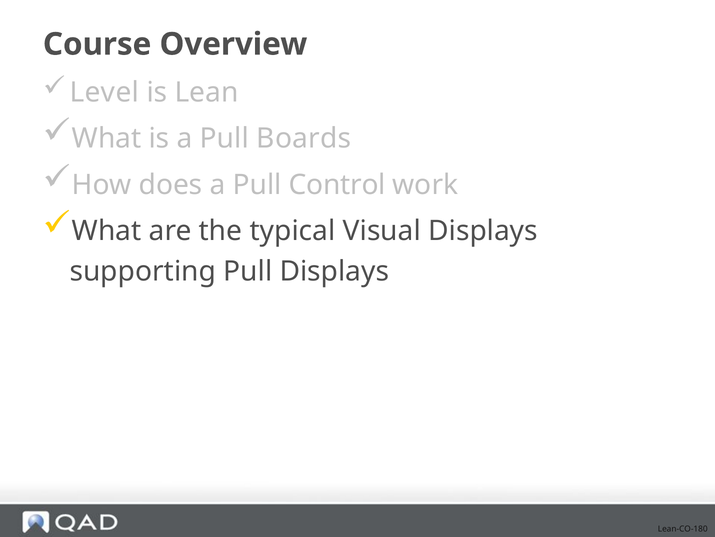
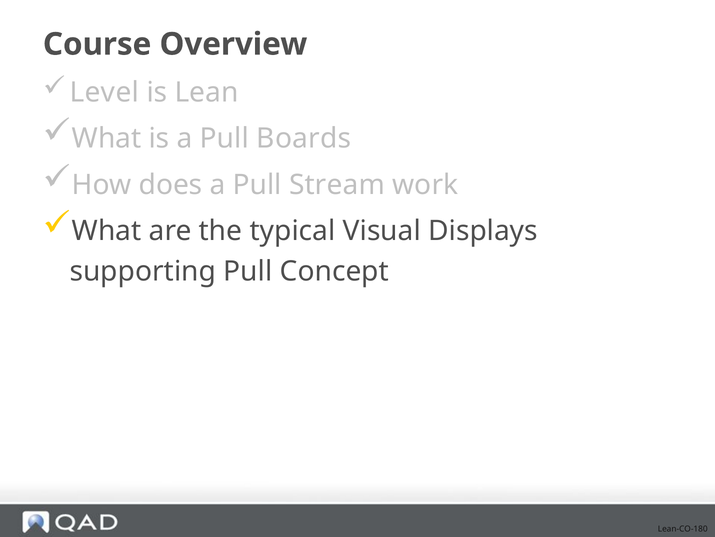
Control: Control -> Stream (337, 184)
Pull Displays: Displays -> Concept (334, 271)
